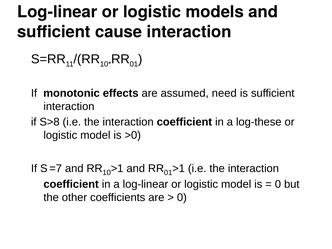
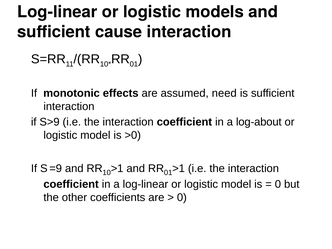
S>8: S>8 -> S>9 (50, 122)
log-these: log-these -> log-about (259, 122)
=7: =7 -> =9 (56, 168)
